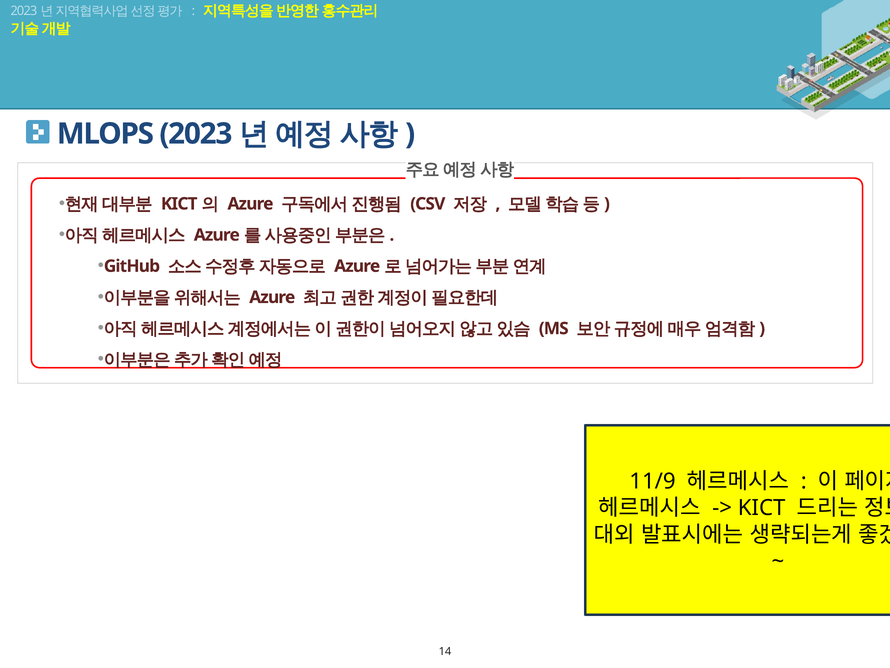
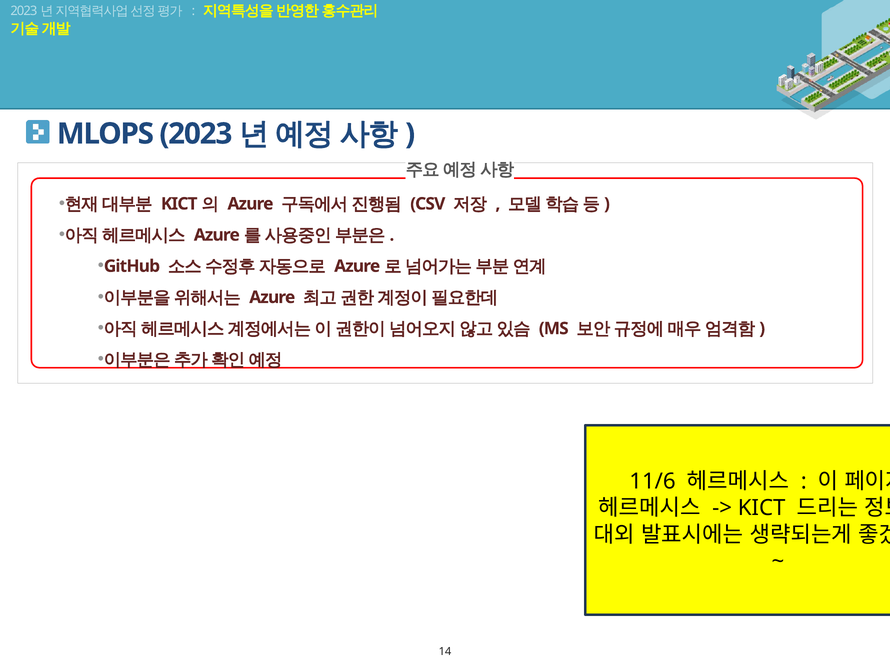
11/9: 11/9 -> 11/6 (653, 481)
